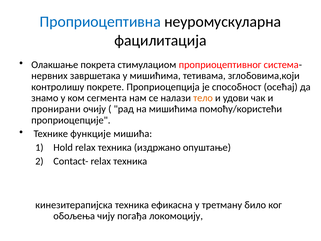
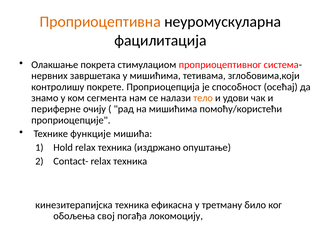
Проприоцептивна colour: blue -> orange (100, 22)
пронирани: пронирани -> периферне (56, 109)
чију: чију -> свој (106, 216)
